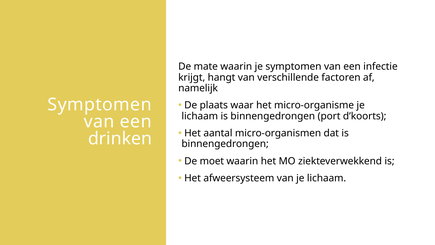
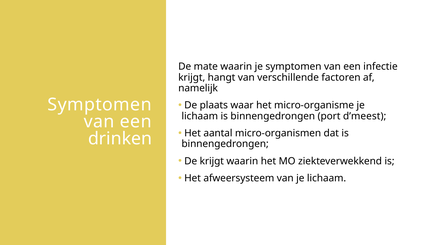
d’koorts: d’koorts -> d’meest (365, 116)
De moet: moet -> krijgt (212, 161)
